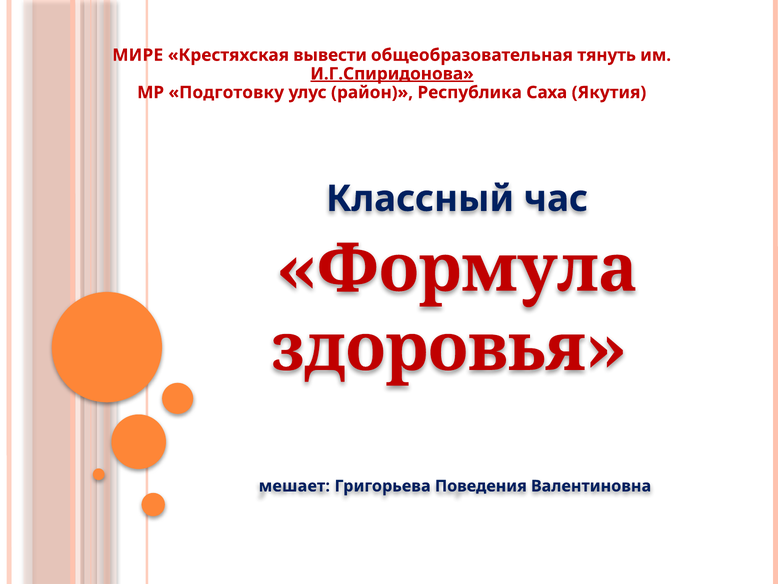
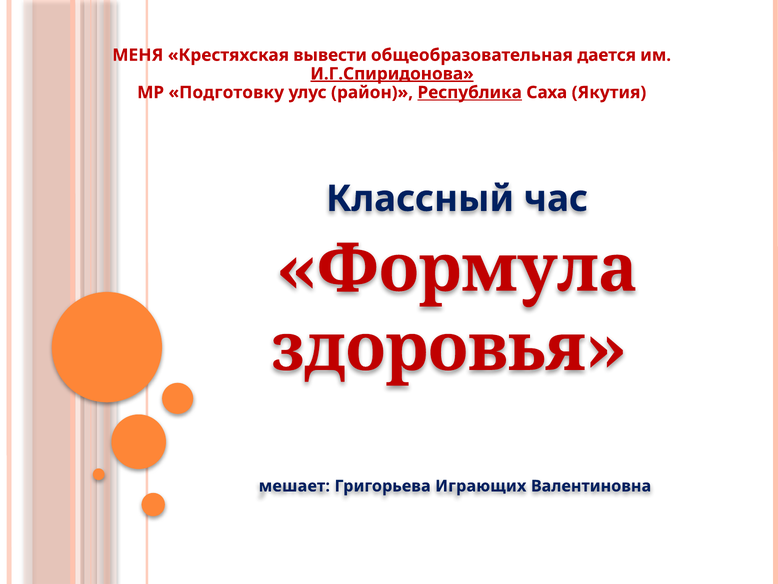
МИРЕ: МИРЕ -> МЕНЯ (138, 55)
тянуть: тянуть -> дается (607, 55)
Республика underline: none -> present (470, 92)
Поведения: Поведения -> Играющих (481, 486)
